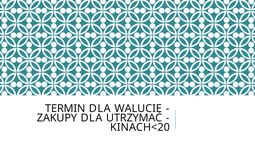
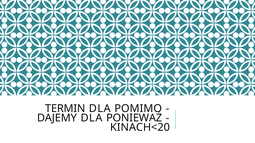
WALUCIE: WALUCIE -> POMIMO (138, 109)
ZAKUPY: ZAKUPY -> DAJEMY (57, 118)
UTRZYMAĆ: UTRZYMAĆ -> PONIEWAŻ (134, 118)
